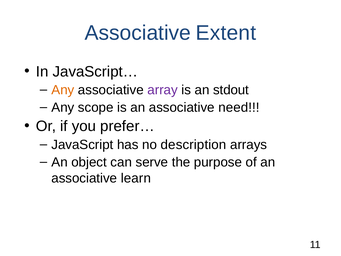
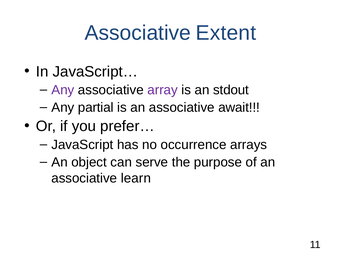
Any colour: orange -> purple (63, 90)
scope: scope -> partial (96, 107)
need: need -> await (239, 107)
description: description -> occurrence (194, 144)
